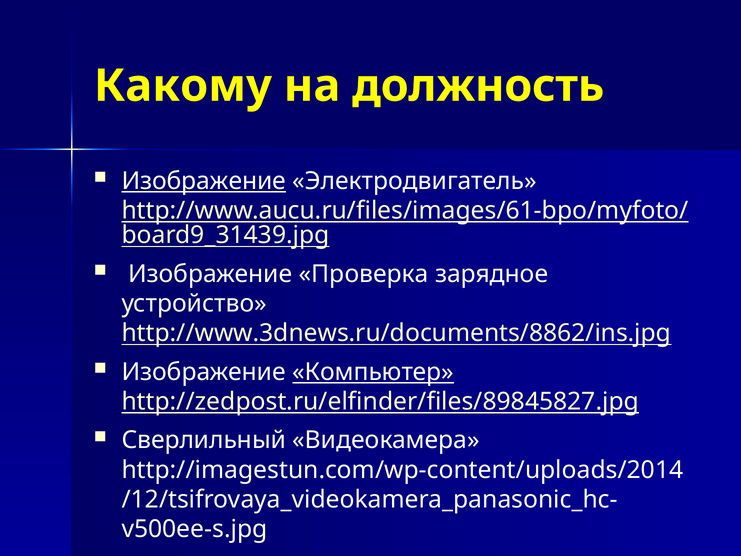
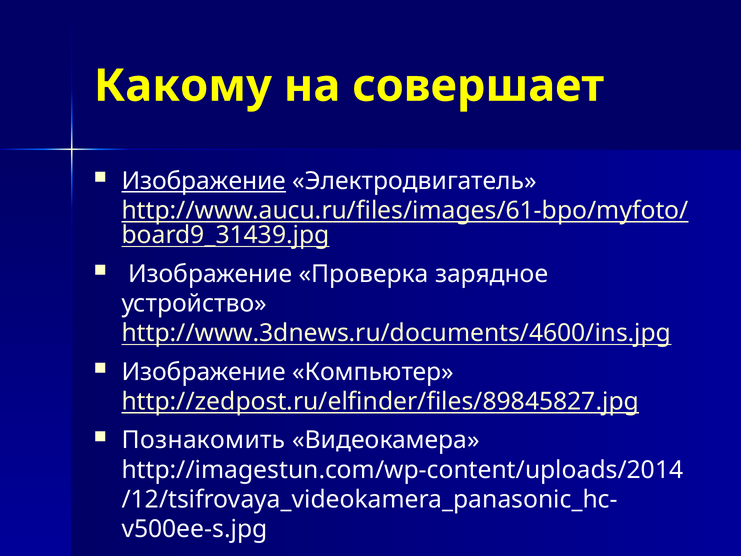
должность: должность -> совершает (478, 86)
http://www.3dnews.ru/documents/8862/ins.jpg: http://www.3dnews.ru/documents/8862/ins.jpg -> http://www.3dnews.ru/documents/4600/ins.jpg (396, 333)
Компьютер underline: present -> none (373, 372)
Сверлильный: Сверлильный -> Познакомить (204, 440)
